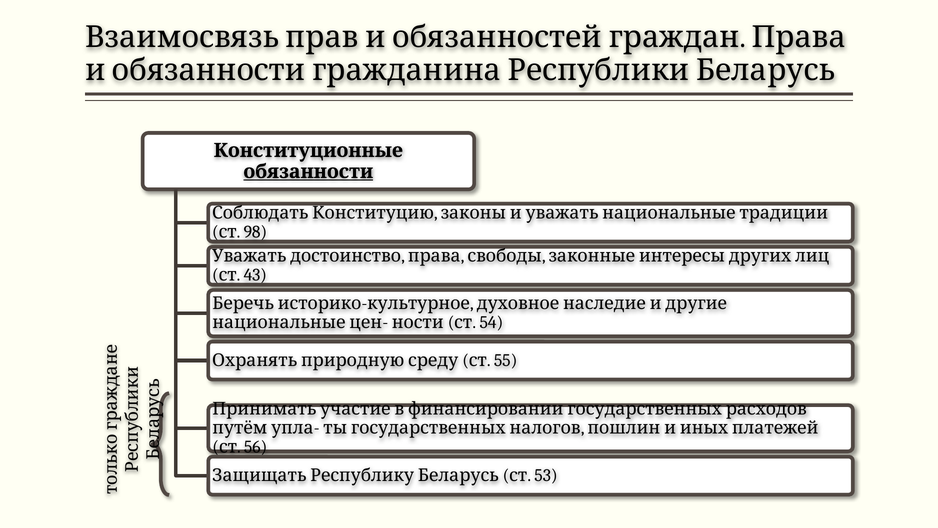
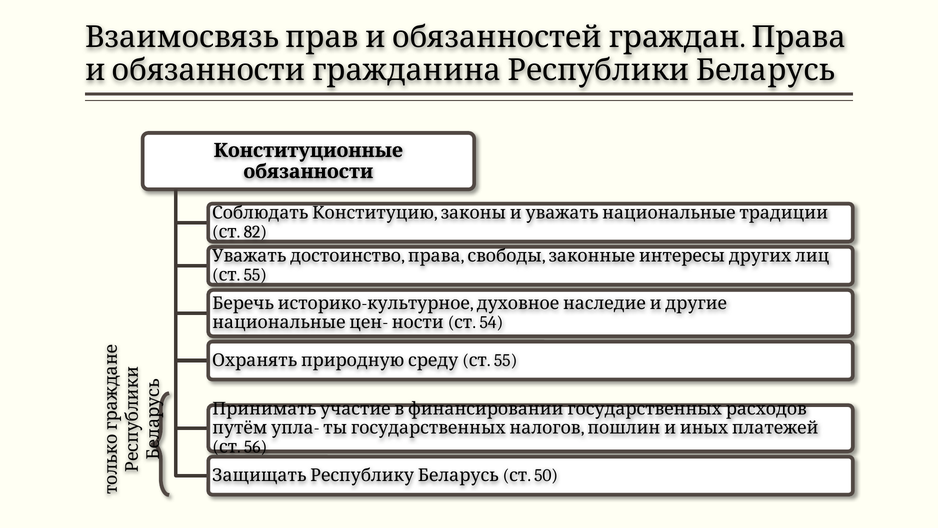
обязанности underline: present -> none (308, 171)
98: 98 -> 82 (255, 232)
43: 43 -> 55 (255, 275)
53: 53 -> 50 (546, 475)
